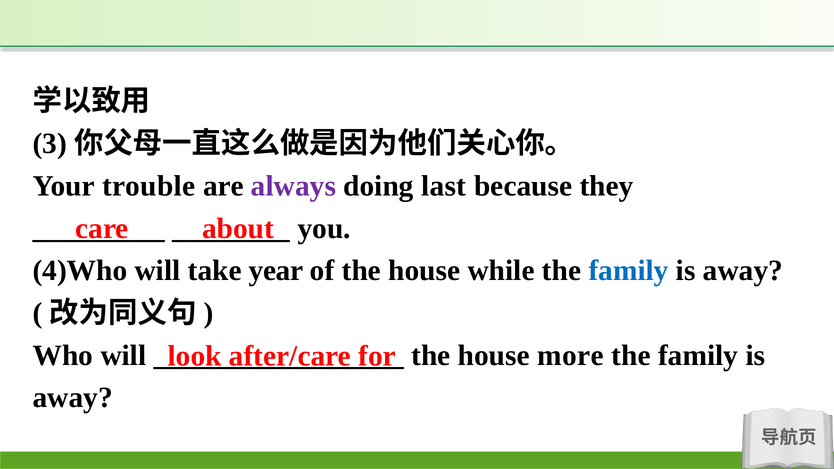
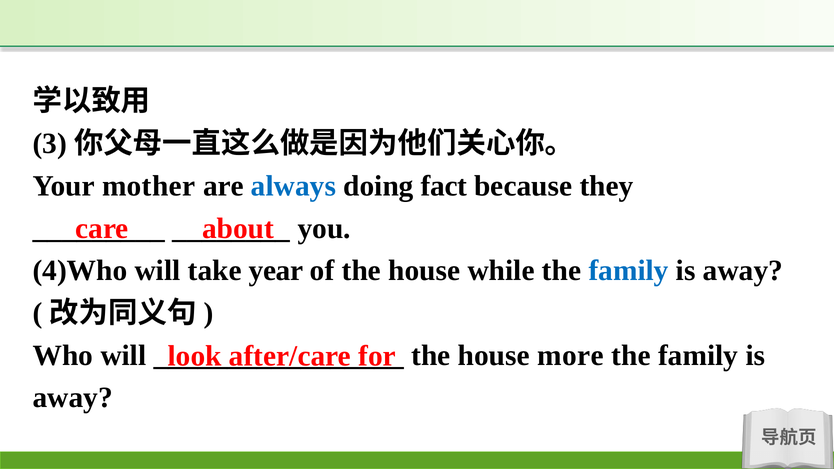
trouble: trouble -> mother (149, 186)
always colour: purple -> blue (293, 186)
last: last -> fact (444, 186)
